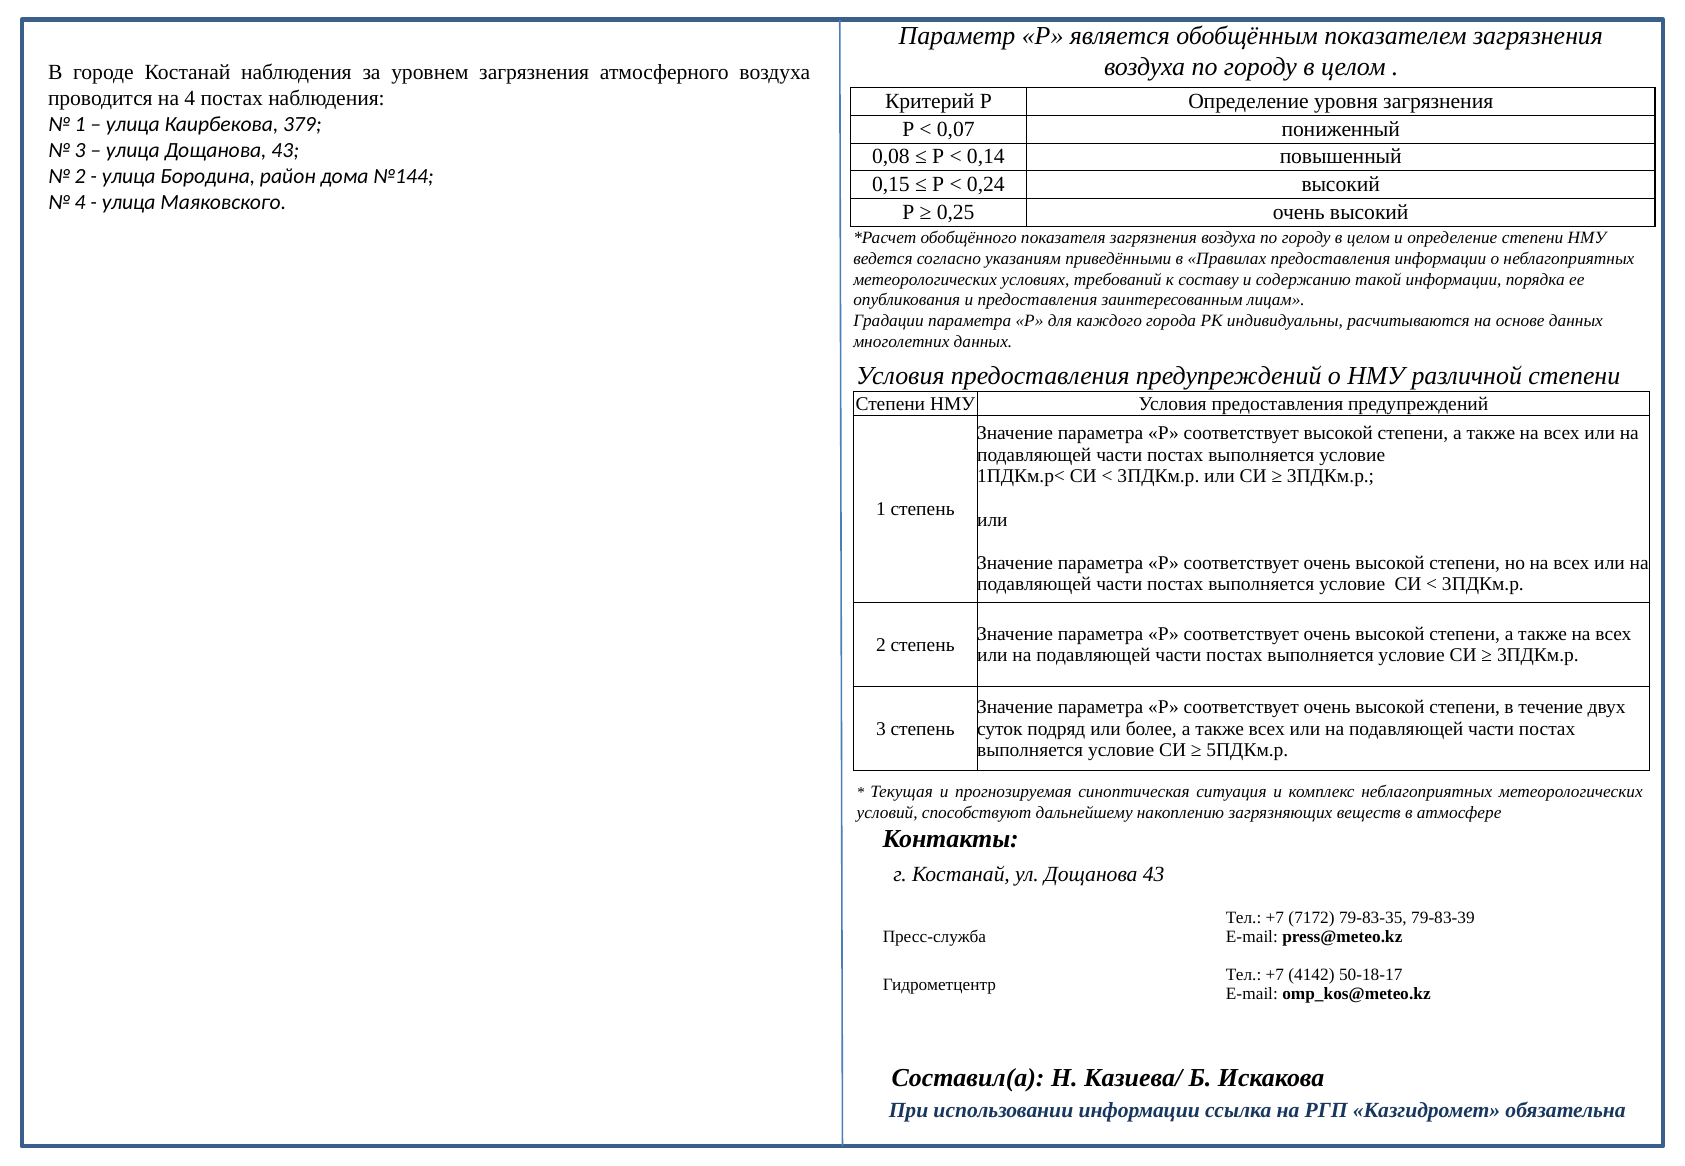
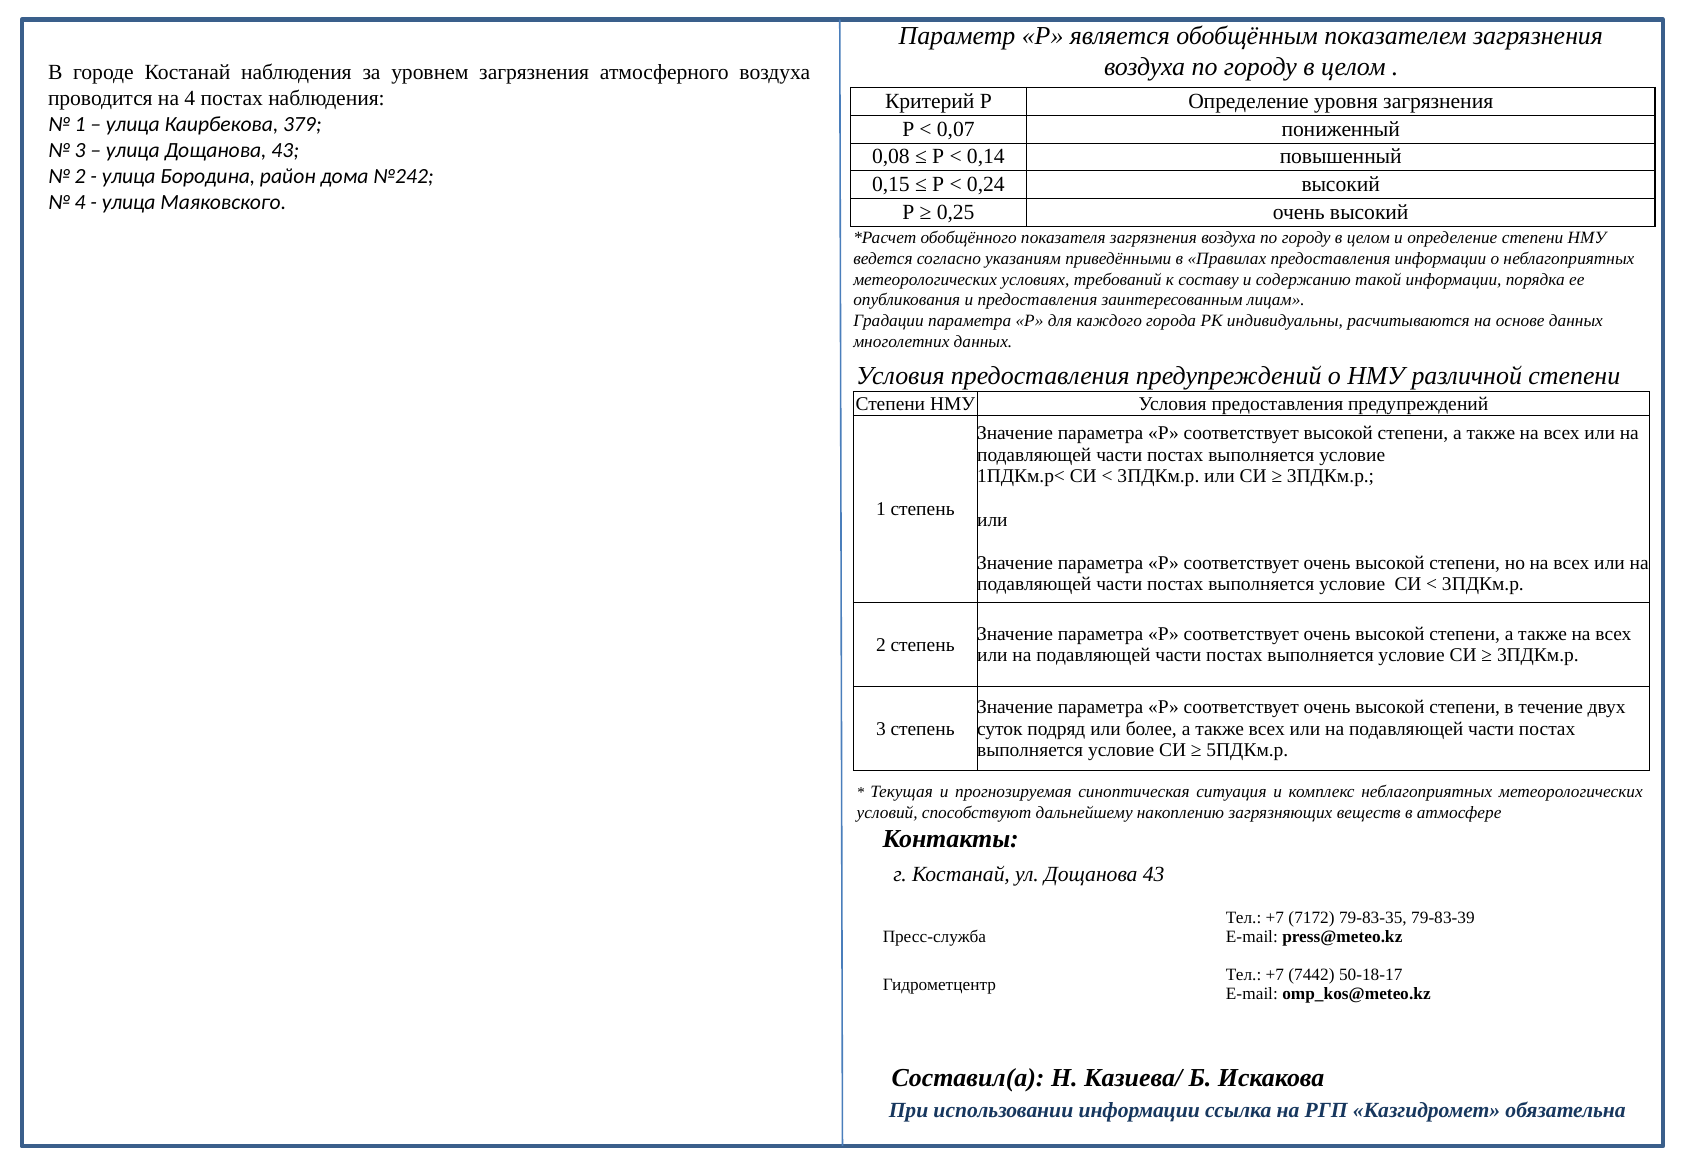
№144: №144 -> №242 (403, 177)
4142: 4142 -> 7442 (1311, 975)
